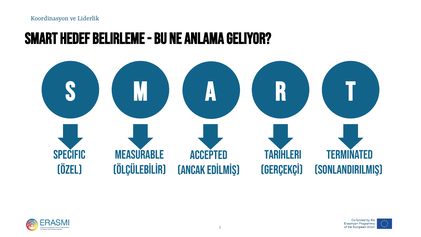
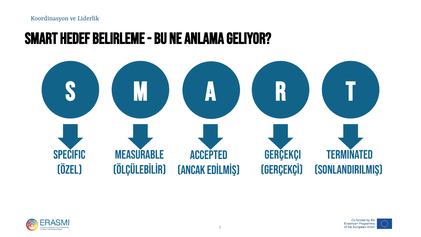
Tarihleri: Tarihleri -> Gerçekçi (283, 155)
